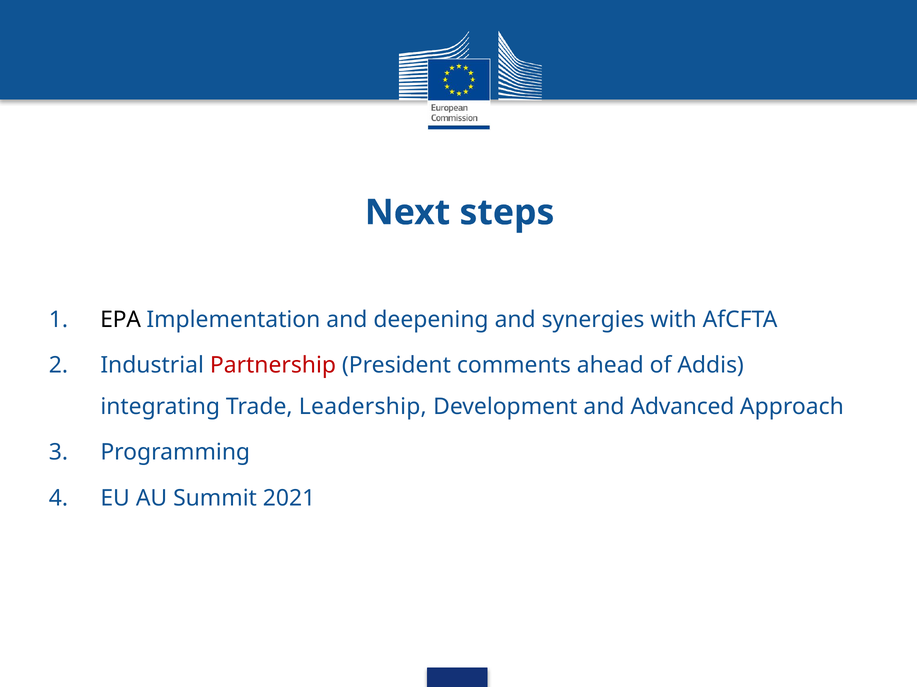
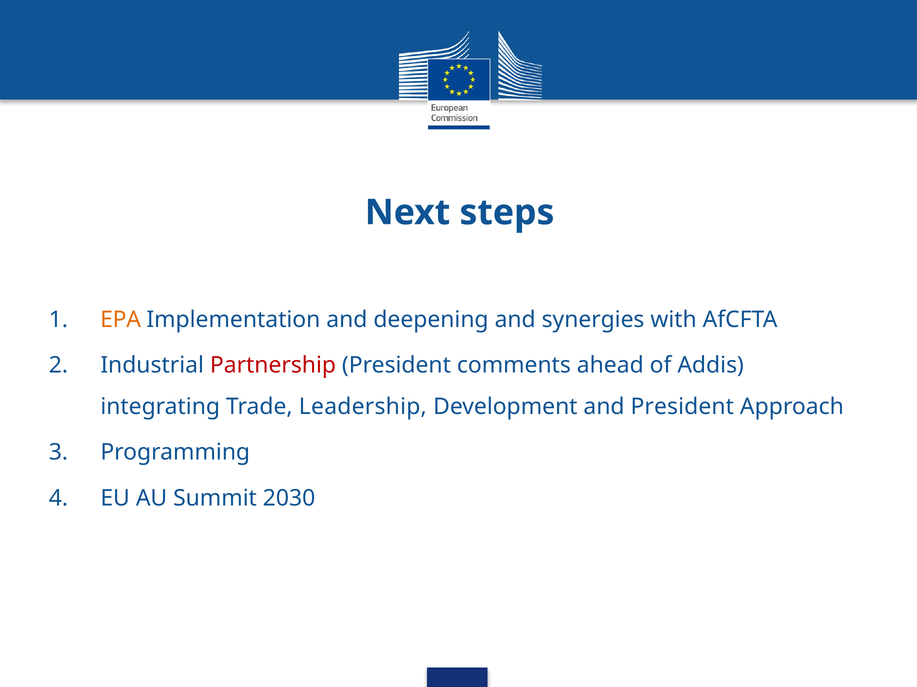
EPA colour: black -> orange (121, 320)
and Advanced: Advanced -> President (682, 407)
2021: 2021 -> 2030 (289, 499)
